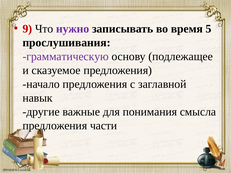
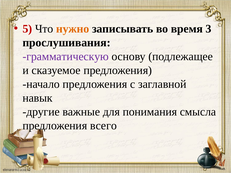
9: 9 -> 5 (27, 29)
нужно colour: purple -> orange (73, 29)
5: 5 -> 3 (209, 29)
части: части -> всего (103, 126)
